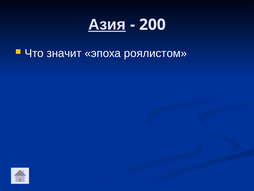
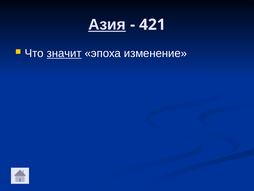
200: 200 -> 421 (152, 25)
значит underline: none -> present (64, 53)
роялистом: роялистом -> изменение (156, 53)
